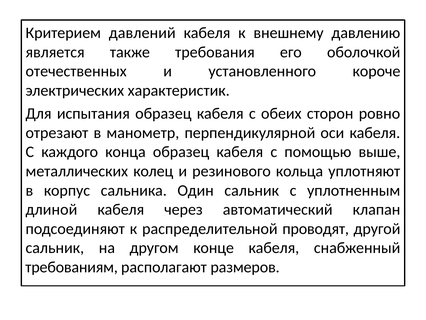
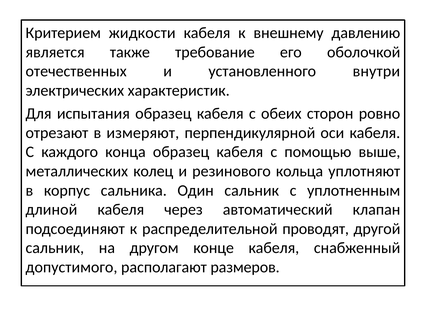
давлений: давлений -> жидкости (142, 33)
требования: требования -> требование (215, 52)
короче: короче -> внутри (376, 71)
манометр: манометр -> измеряют (143, 133)
требованиям: требованиям -> допустимого (71, 267)
